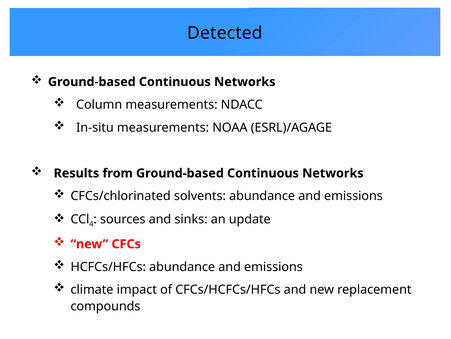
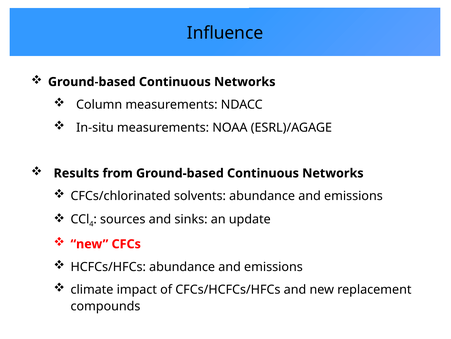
Detected: Detected -> Influence (225, 33)
